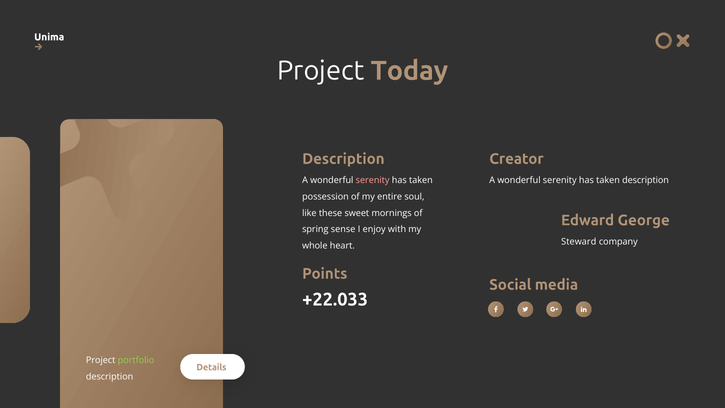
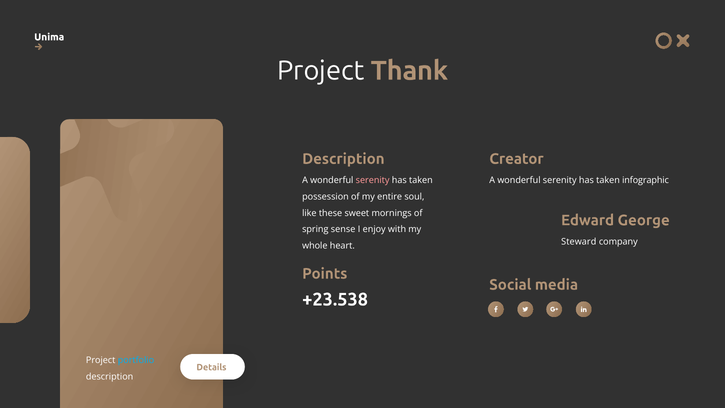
Today: Today -> Thank (409, 71)
taken description: description -> infographic (646, 180)
+22.033: +22.033 -> +23.538 (335, 299)
portfolio colour: light green -> light blue (136, 360)
